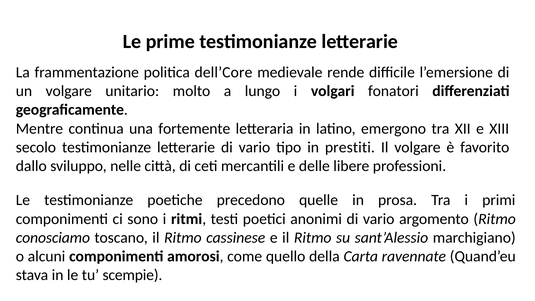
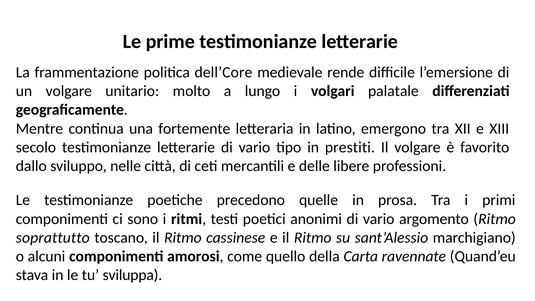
fonatori: fonatori -> palatale (393, 91)
conosciamo: conosciamo -> soprattutto (53, 238)
scempie: scempie -> sviluppa (132, 275)
